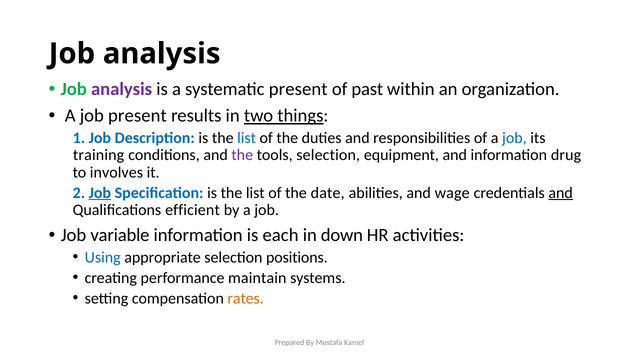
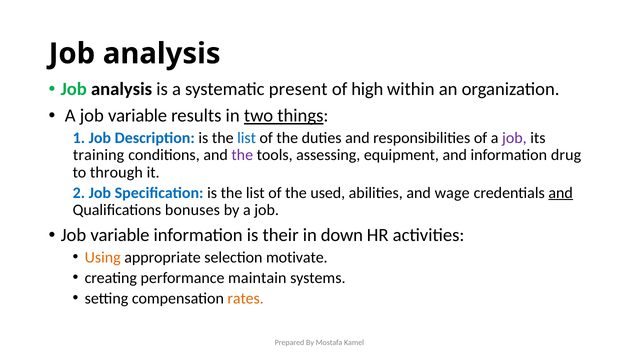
analysis colour: purple -> black (122, 89)
past: past -> high (367, 89)
A job present: present -> variable (138, 116)
job colour: blue -> purple (514, 138)
tools selection: selection -> assessing (328, 155)
involves: involves -> through (116, 172)
Job underline: present -> none (100, 193)
date: date -> used (328, 193)
efficient: efficient -> bonuses (192, 210)
each: each -> their (281, 236)
Using colour: blue -> orange (103, 258)
positions: positions -> motivate (297, 258)
